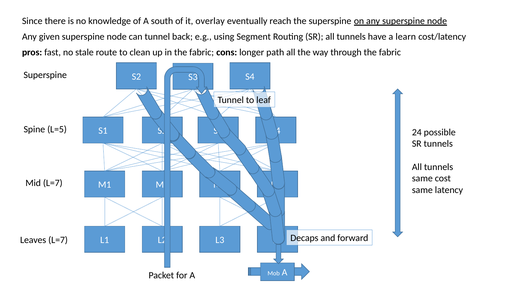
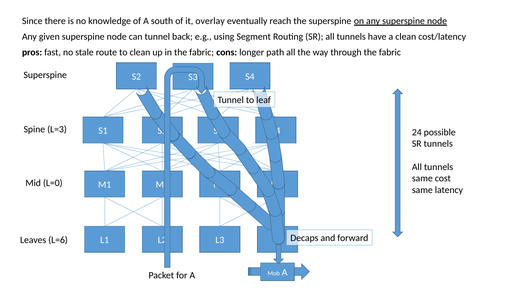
a learn: learn -> clean (406, 37)
L=5: L=5 -> L=3 (57, 129)
Mid L=7: L=7 -> L=0 (53, 183)
Leaves L=7: L=7 -> L=6 (58, 240)
